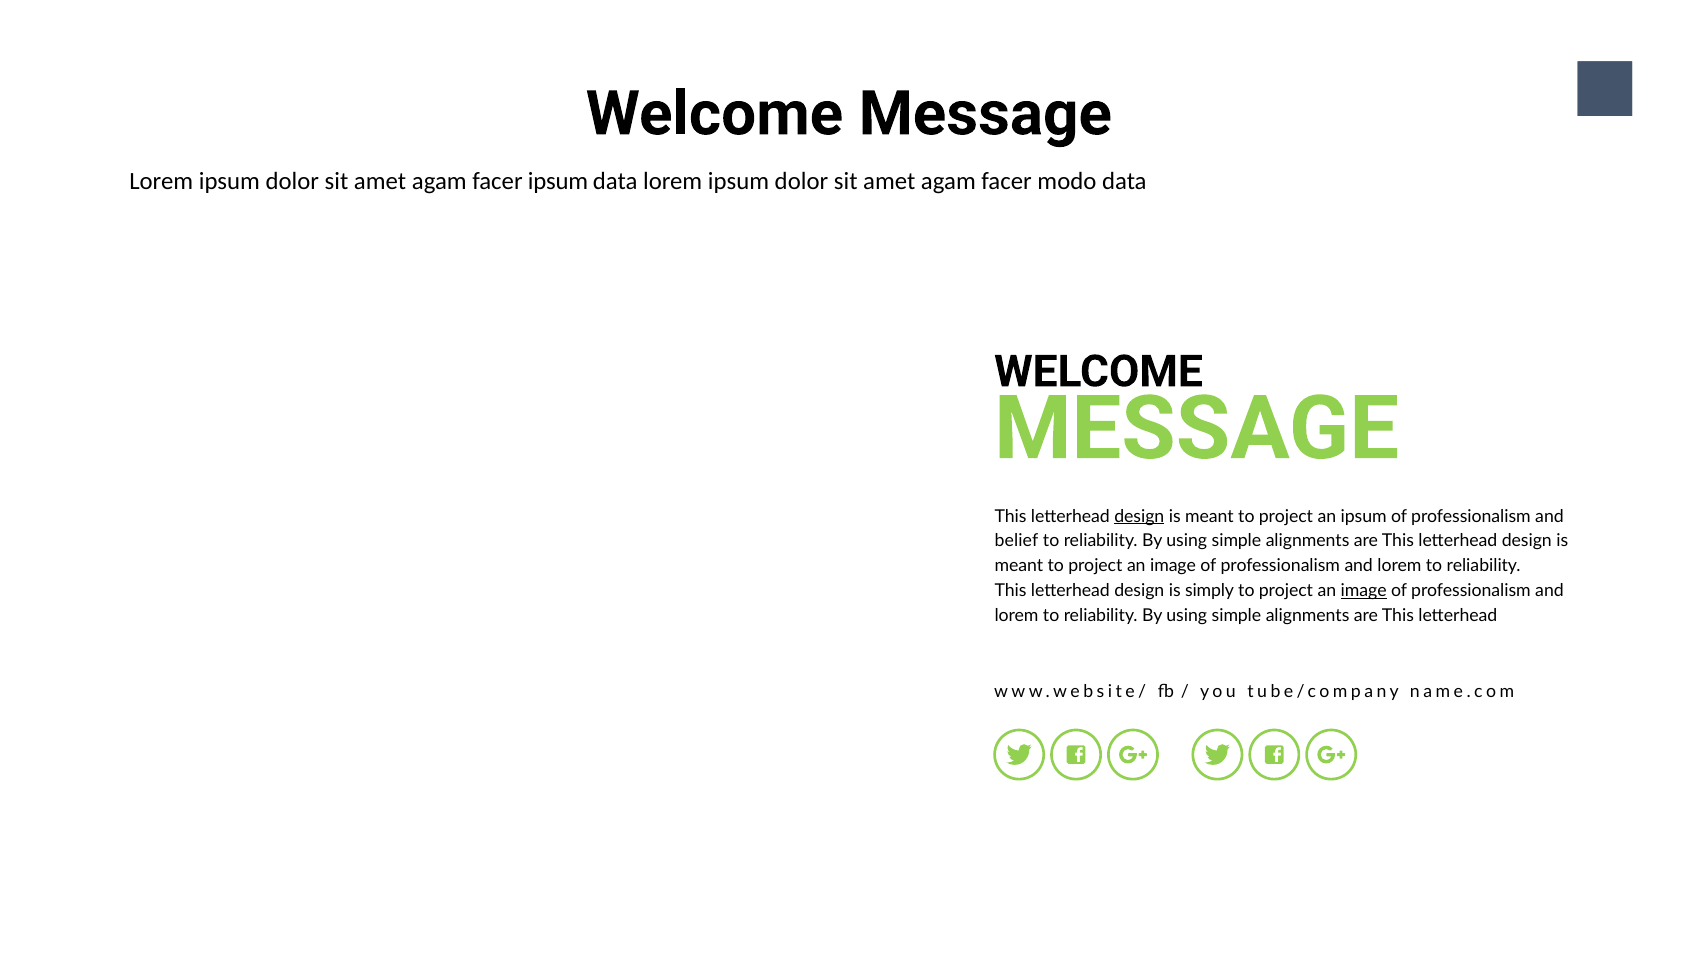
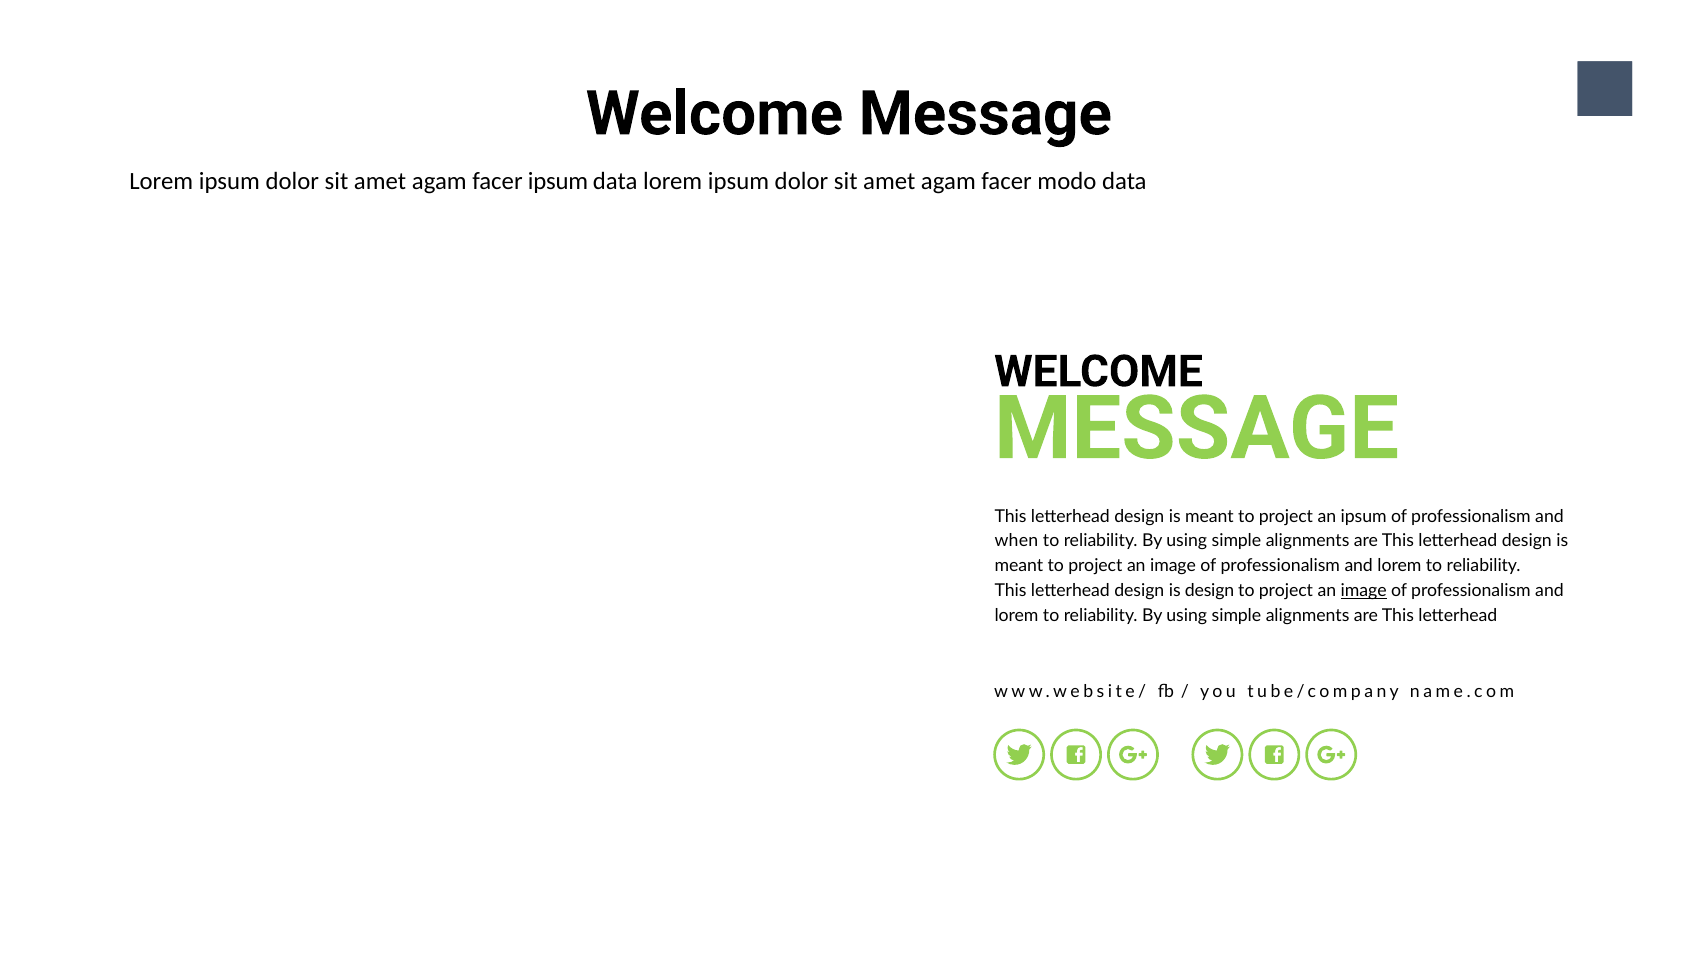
design underline: present -> none (1139, 516)
belief: belief -> when (1016, 541)
is simply: simply -> design (1210, 591)
